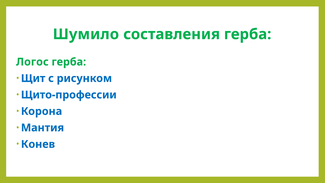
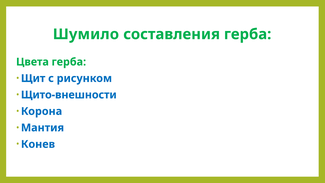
Логос: Логос -> Цвета (32, 62)
Щито-профессии: Щито-профессии -> Щито-внешности (69, 95)
